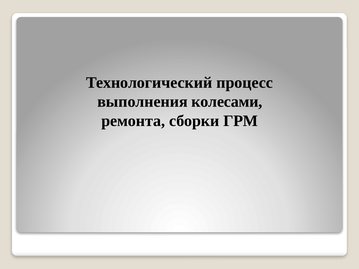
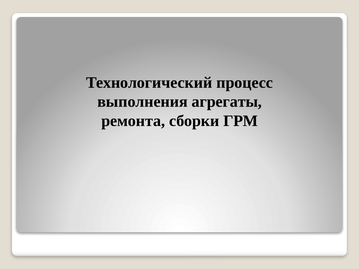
колесами: колесами -> агрегаты (227, 102)
